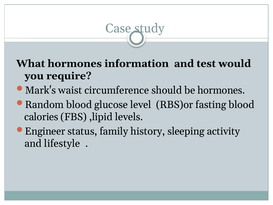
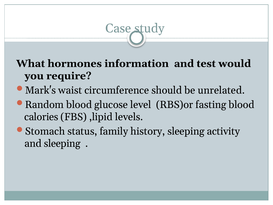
be hormones: hormones -> unrelated (221, 90)
Engineer: Engineer -> Stomach (45, 131)
and lifestyle: lifestyle -> sleeping (62, 143)
